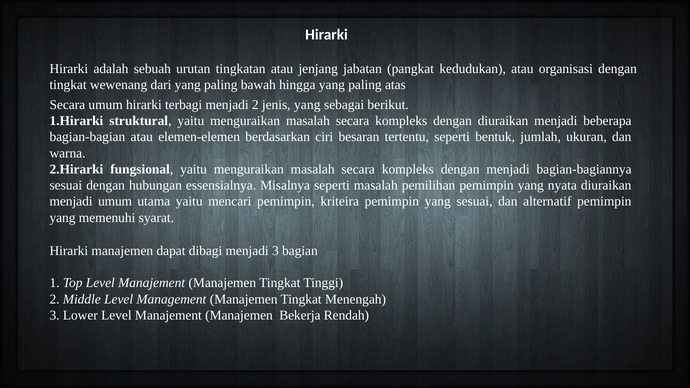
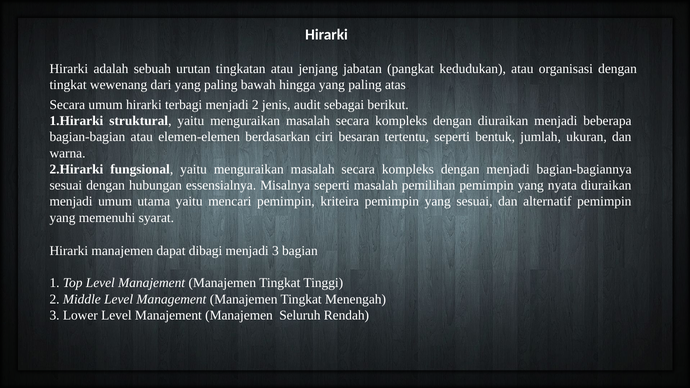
jenis yang: yang -> audit (307, 105)
Bekerja: Bekerja -> Seluruh (300, 315)
